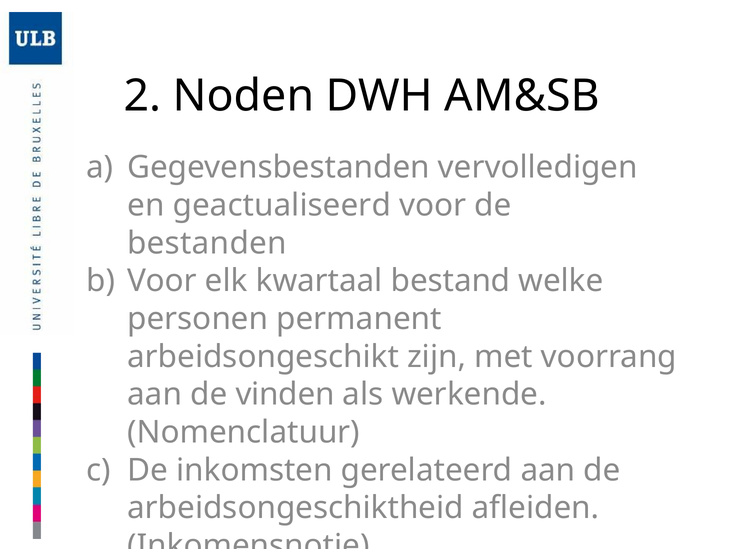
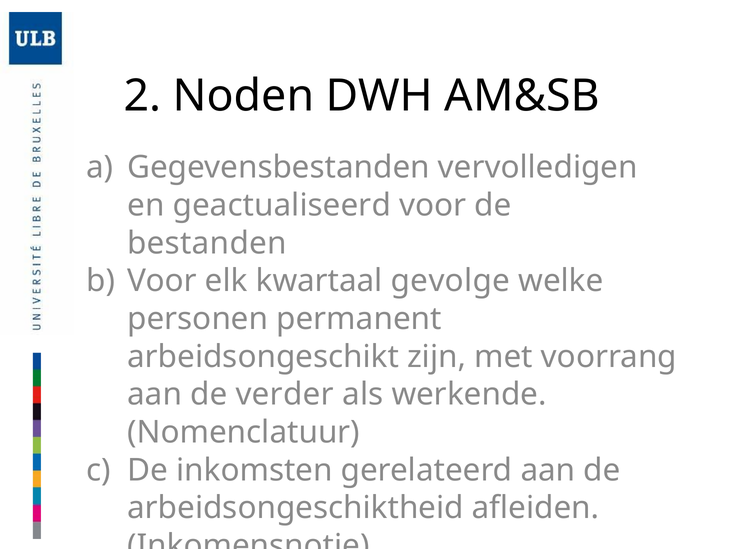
bestand: bestand -> gevolge (450, 281)
vinden: vinden -> verder (285, 395)
